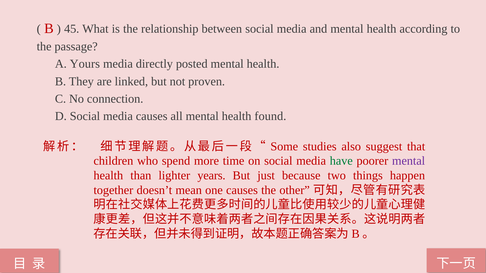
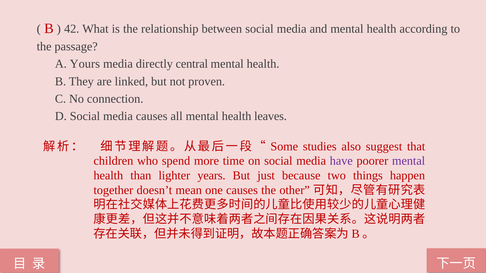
45: 45 -> 42 (72, 29)
posted: posted -> central (192, 64)
found: found -> leaves (271, 116)
have colour: green -> purple (341, 161)
